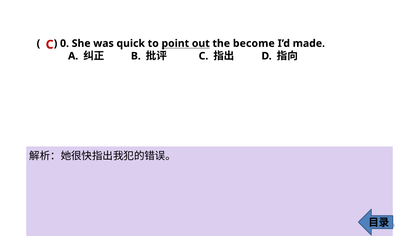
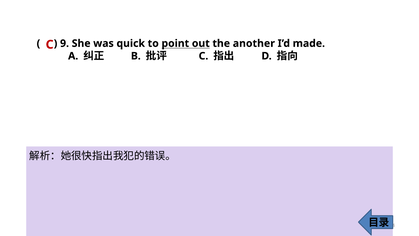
0: 0 -> 9 (65, 43)
become: become -> another (254, 43)
